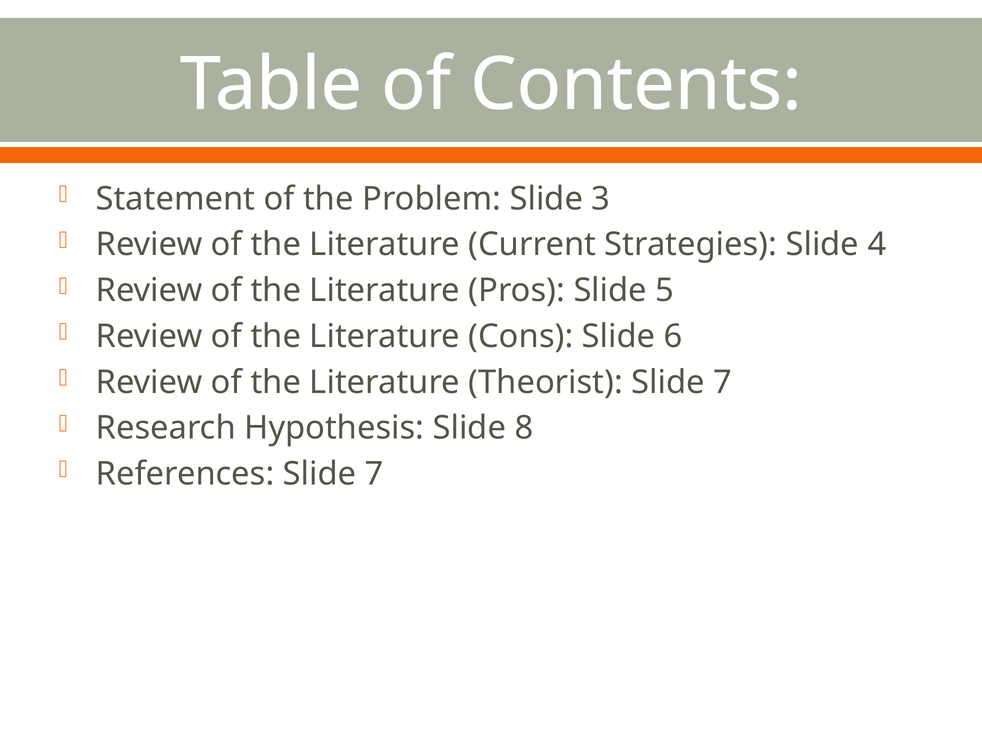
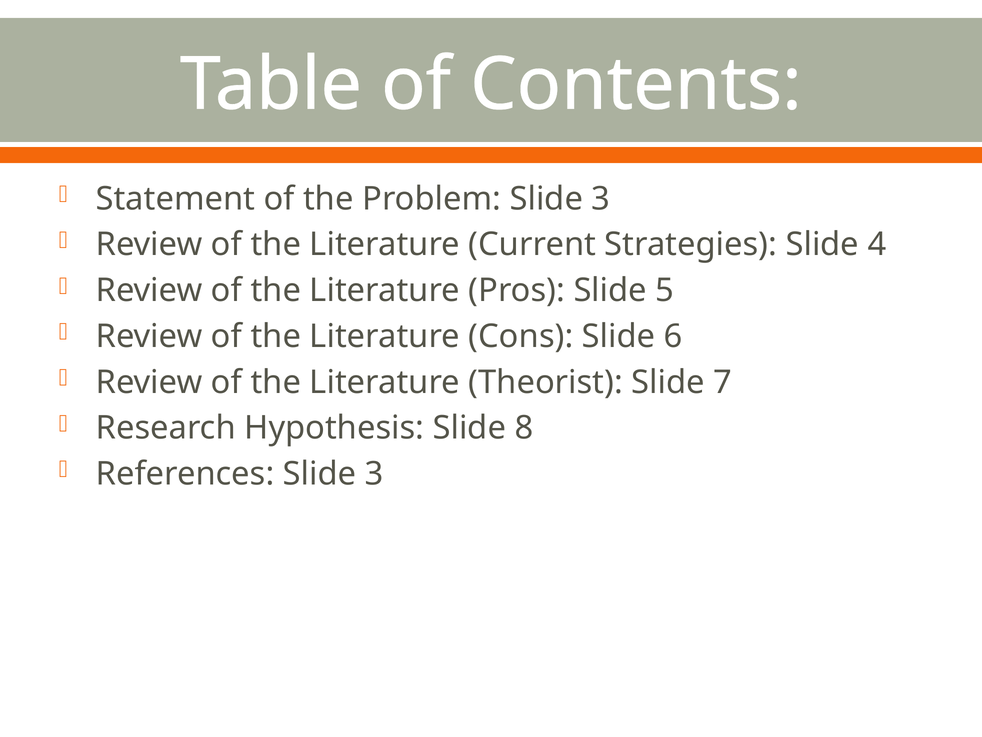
References Slide 7: 7 -> 3 (374, 474)
